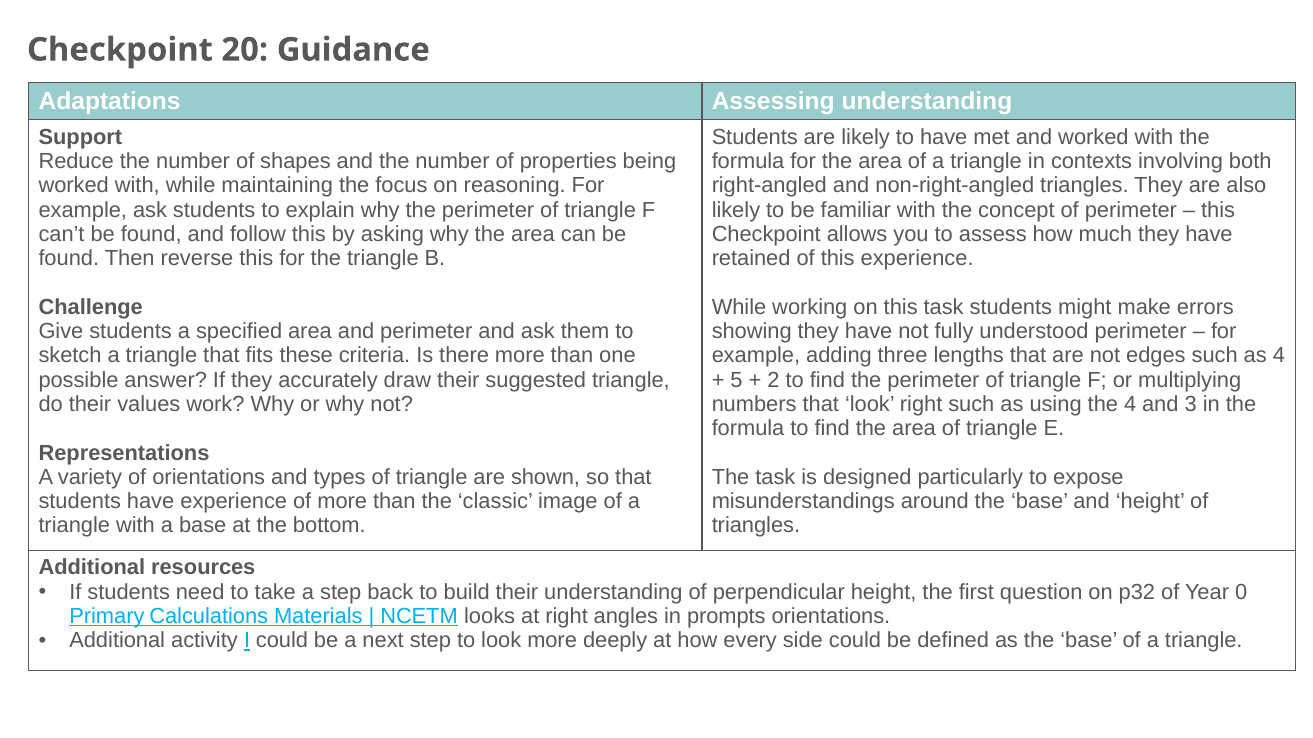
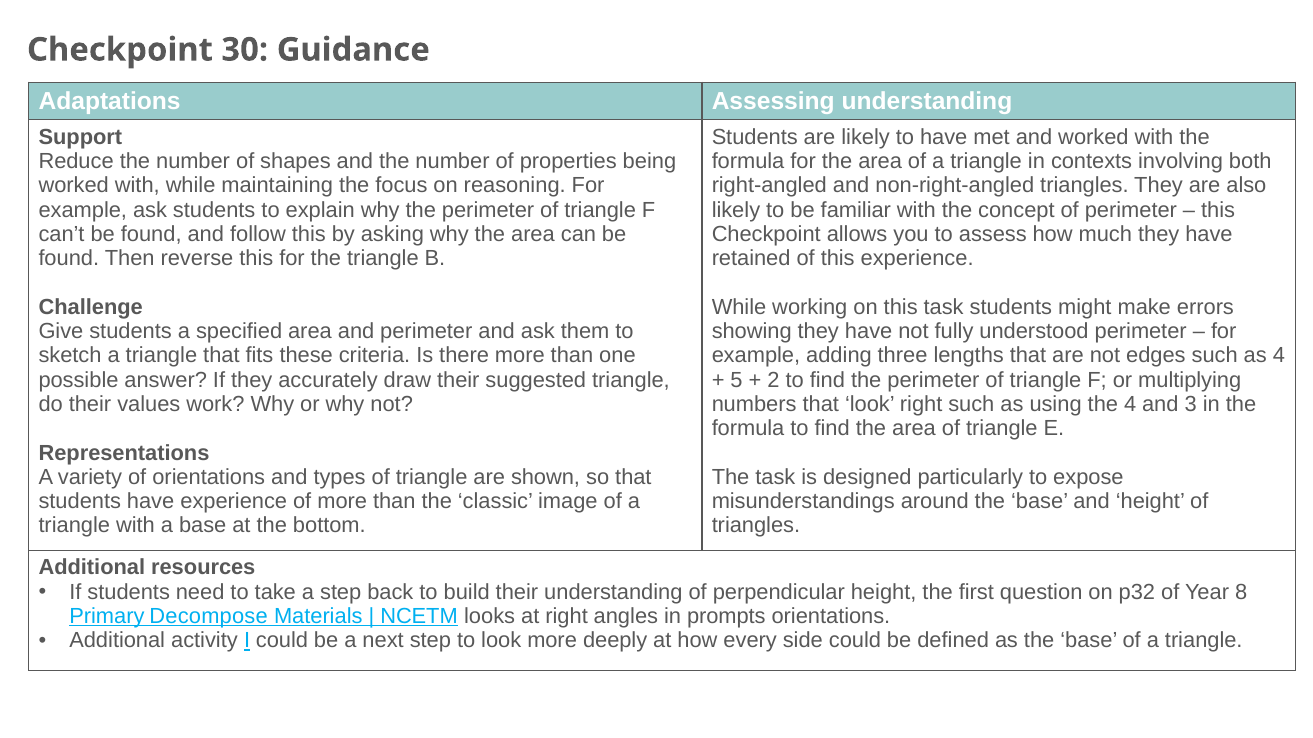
20: 20 -> 30 (245, 50)
0: 0 -> 8 (1241, 592)
Calculations: Calculations -> Decompose (209, 617)
